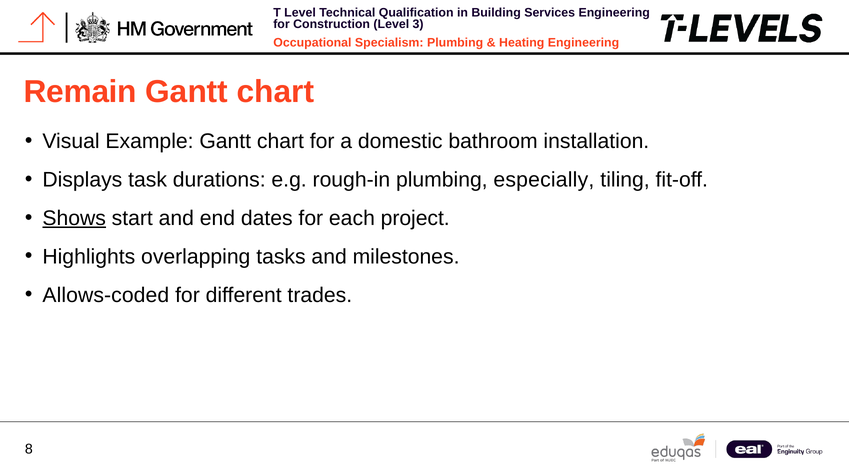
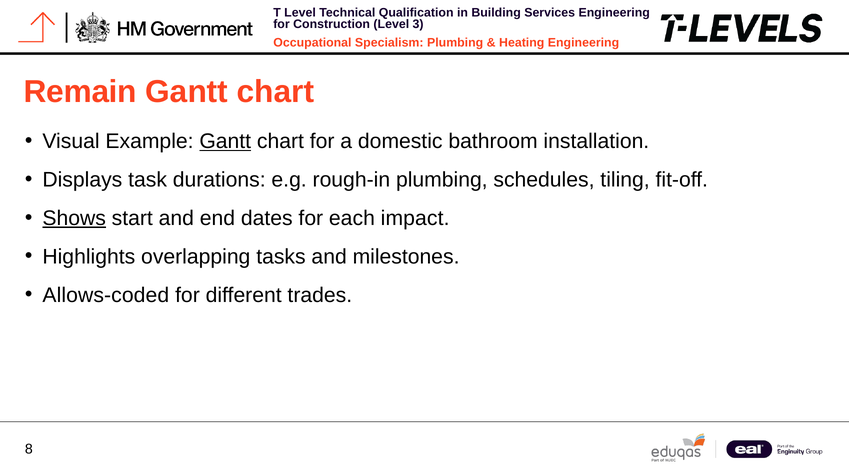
Gantt underline: none -> present (225, 142)
especially: especially -> schedules (544, 180)
project: project -> impact (415, 218)
